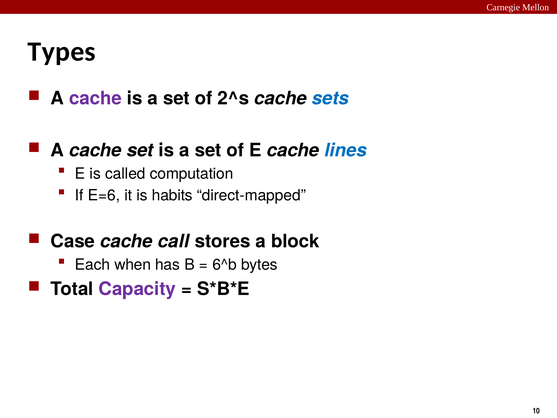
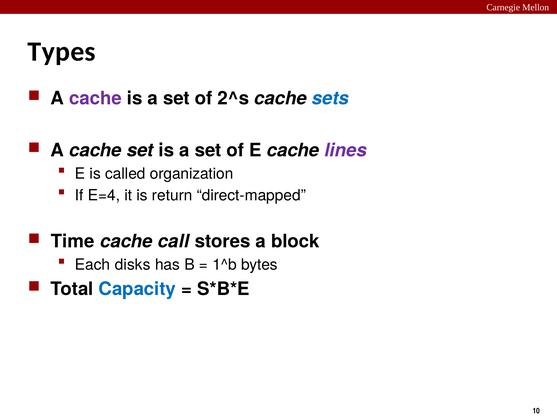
lines colour: blue -> purple (346, 150)
computation: computation -> organization (192, 173)
E=6: E=6 -> E=4 (104, 195)
habits: habits -> return (172, 195)
Case: Case -> Time (73, 241)
when: when -> disks (133, 264)
6^b: 6^b -> 1^b (225, 264)
Capacity colour: purple -> blue (137, 289)
